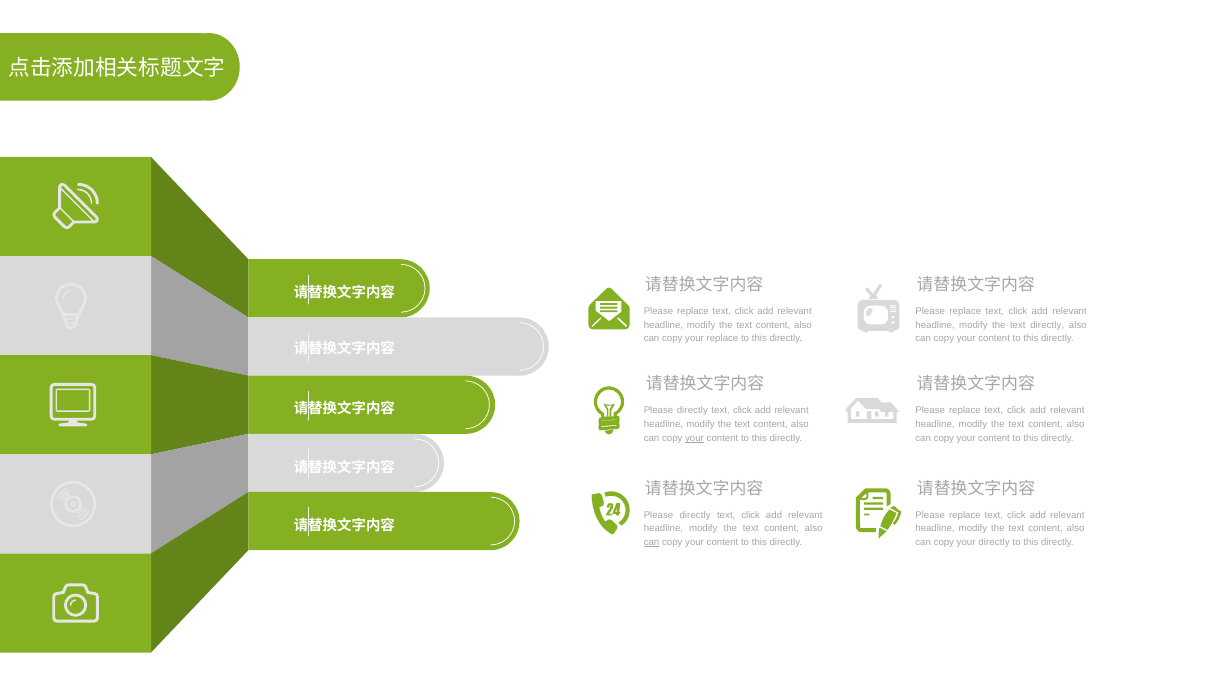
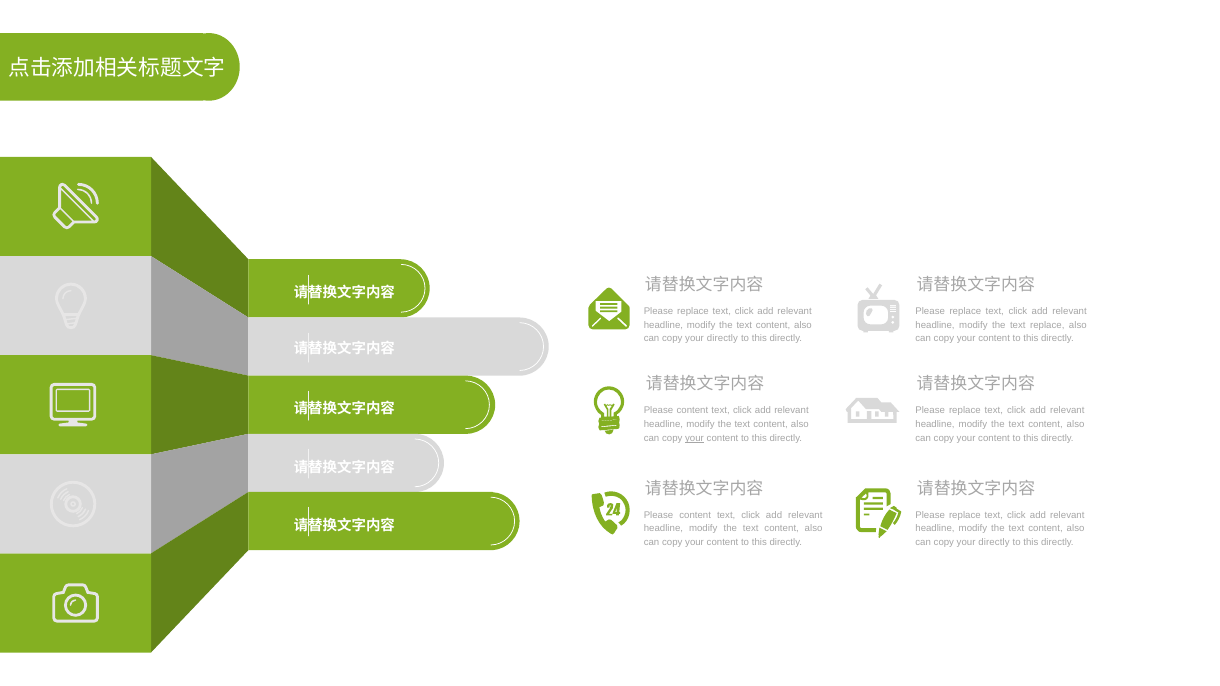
text directly: directly -> replace (1047, 325)
replace: replace -> directly (722, 339)
directly: directly -> content (692, 411)
directly: directly -> content (695, 515)
can underline: present -> none (652, 543)
